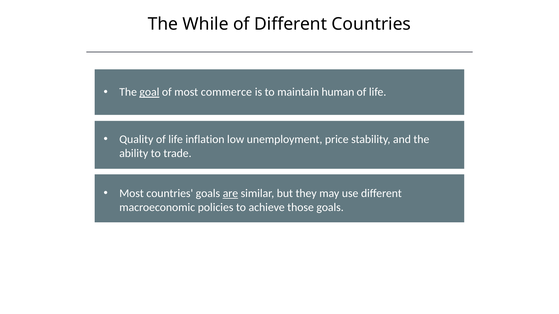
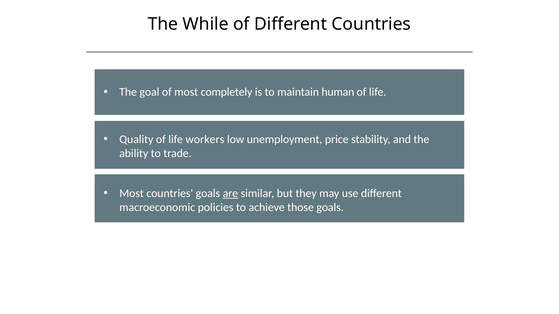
goal underline: present -> none (149, 92)
commerce: commerce -> completely (227, 92)
inflation: inflation -> workers (205, 139)
